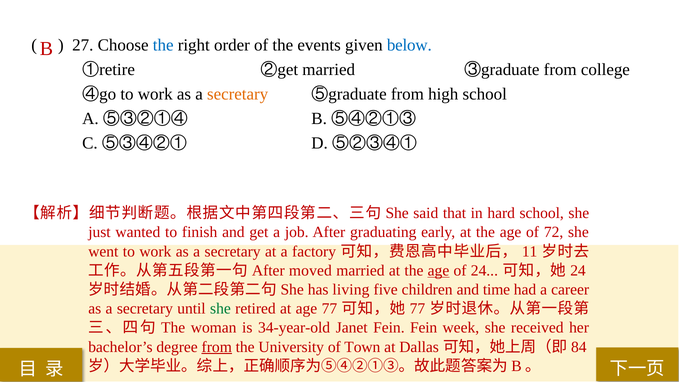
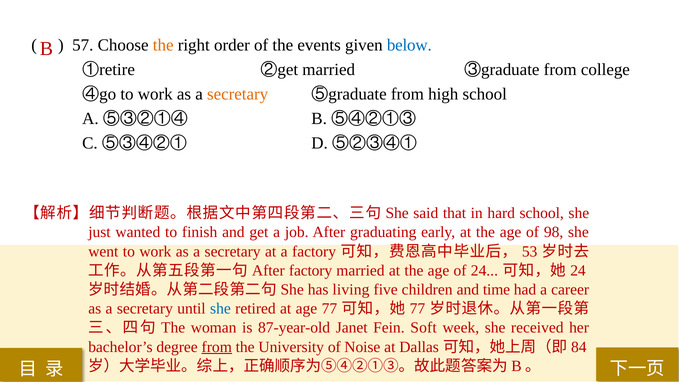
27: 27 -> 57 (83, 45)
the colour: blue -> orange (163, 45)
72: 72 -> 98 (554, 232)
11: 11 -> 53 (530, 251)
After moved: moved -> factory (311, 270)
age underline: present -> none (438, 270)
she colour: green -> blue (220, 309)
34-year-old: 34-year-old -> 87-year-old (294, 328)
Fein Fein: Fein -> Soft (424, 328)
Town: Town -> Noise (362, 347)
